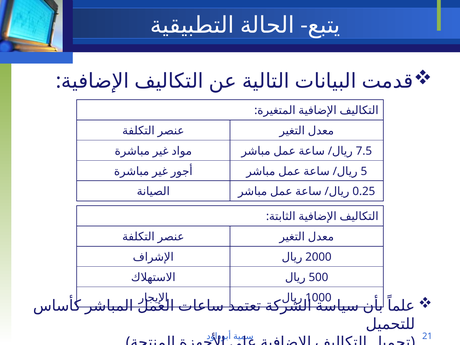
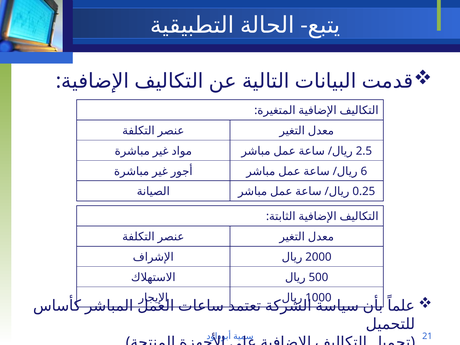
7.5: 7.5 -> 2.5 (364, 151)
5: 5 -> 6 (364, 171)
